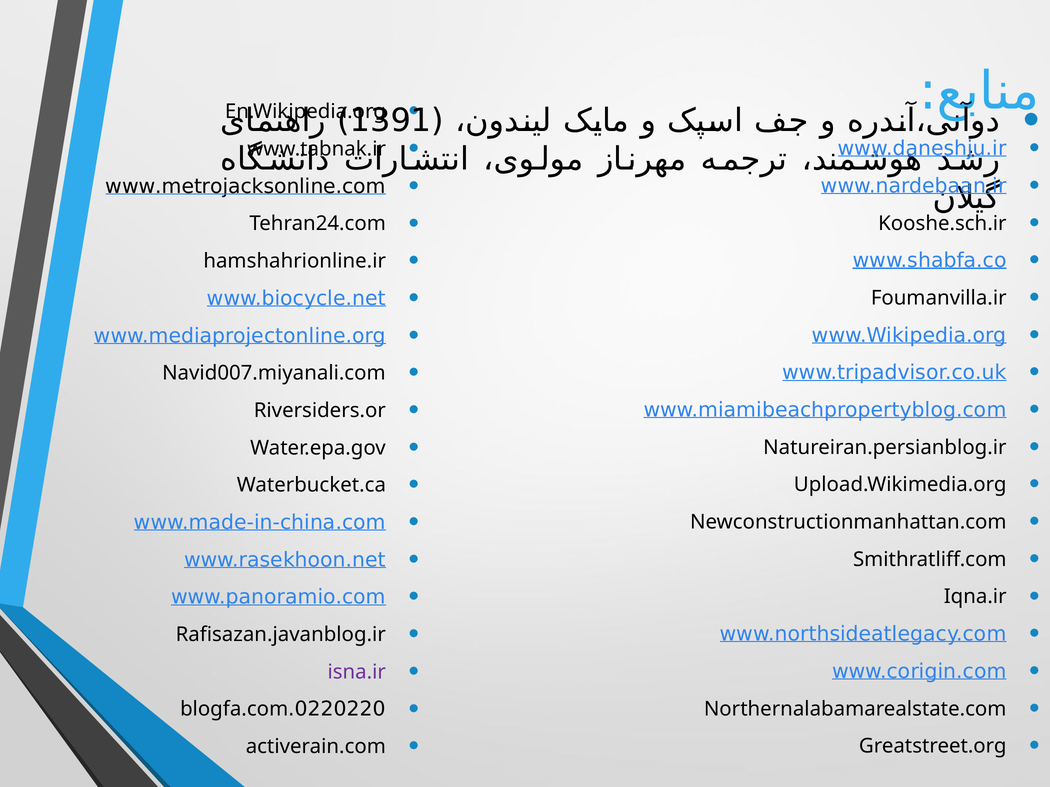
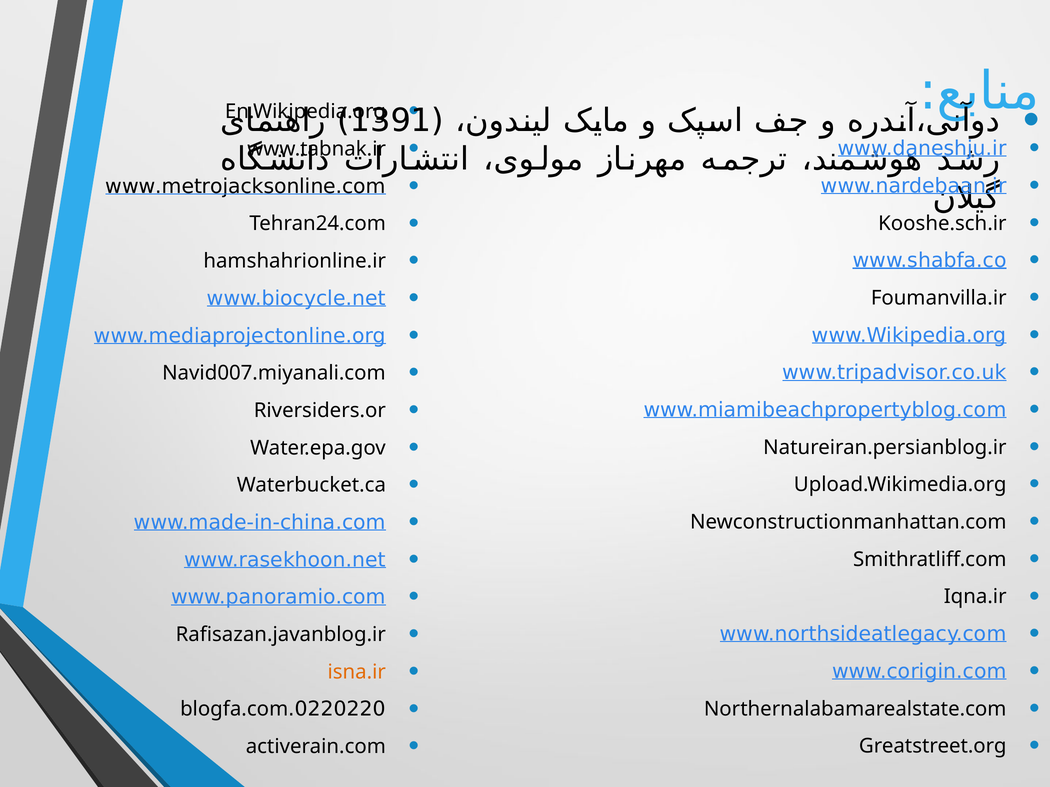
isna.ir colour: purple -> orange (357, 672)
